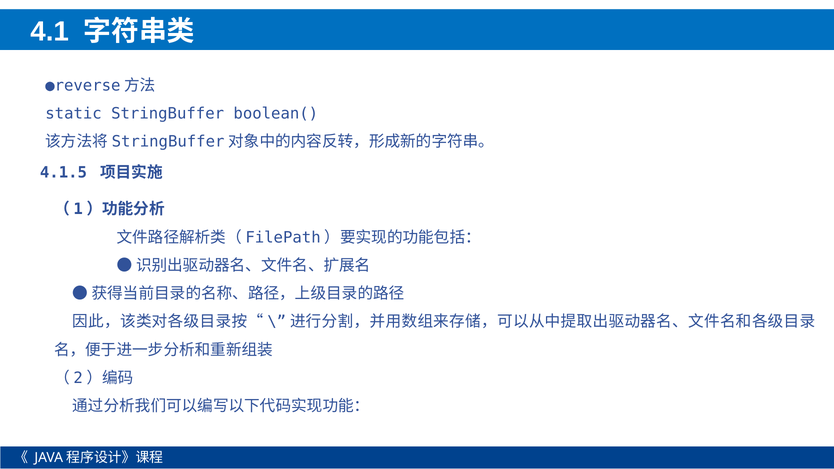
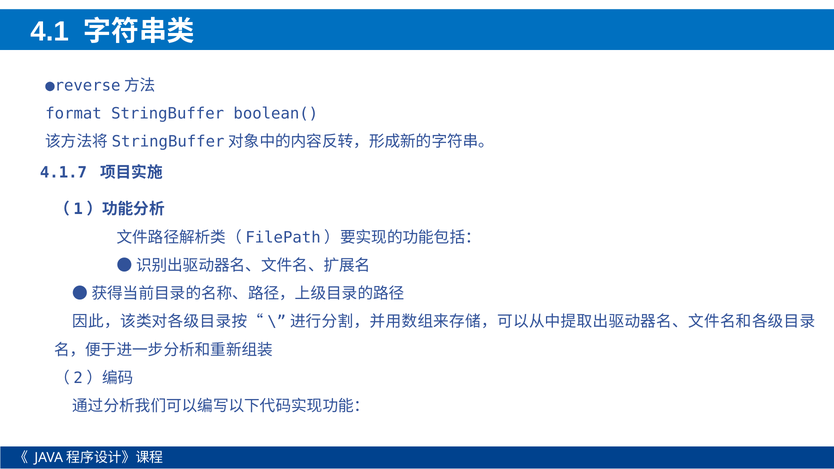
static: static -> format (74, 114)
4.1.5: 4.1.5 -> 4.1.7 (63, 173)
